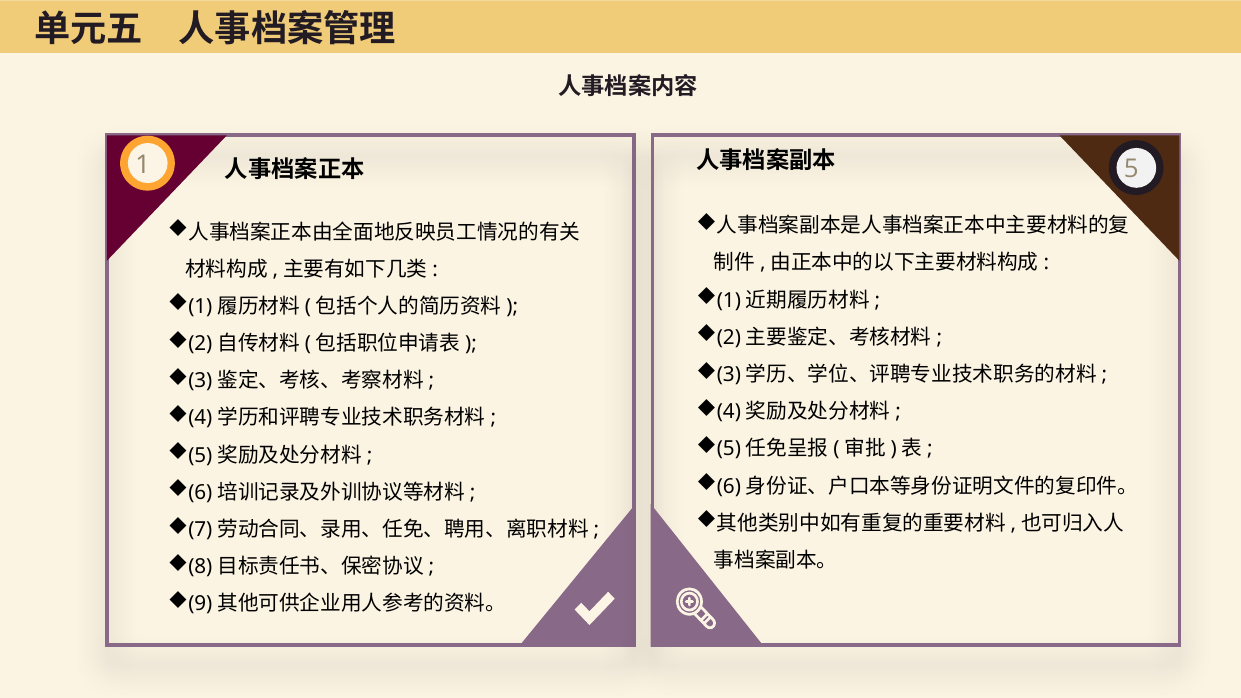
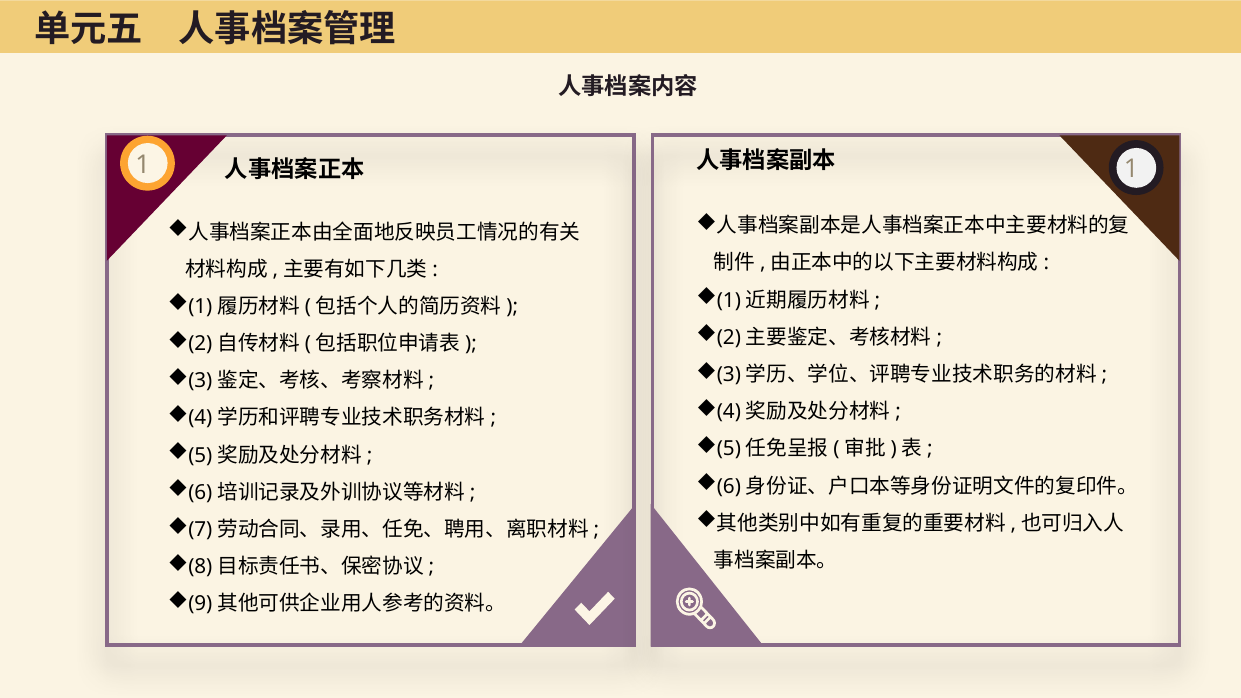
1 5: 5 -> 1 (1131, 169)
